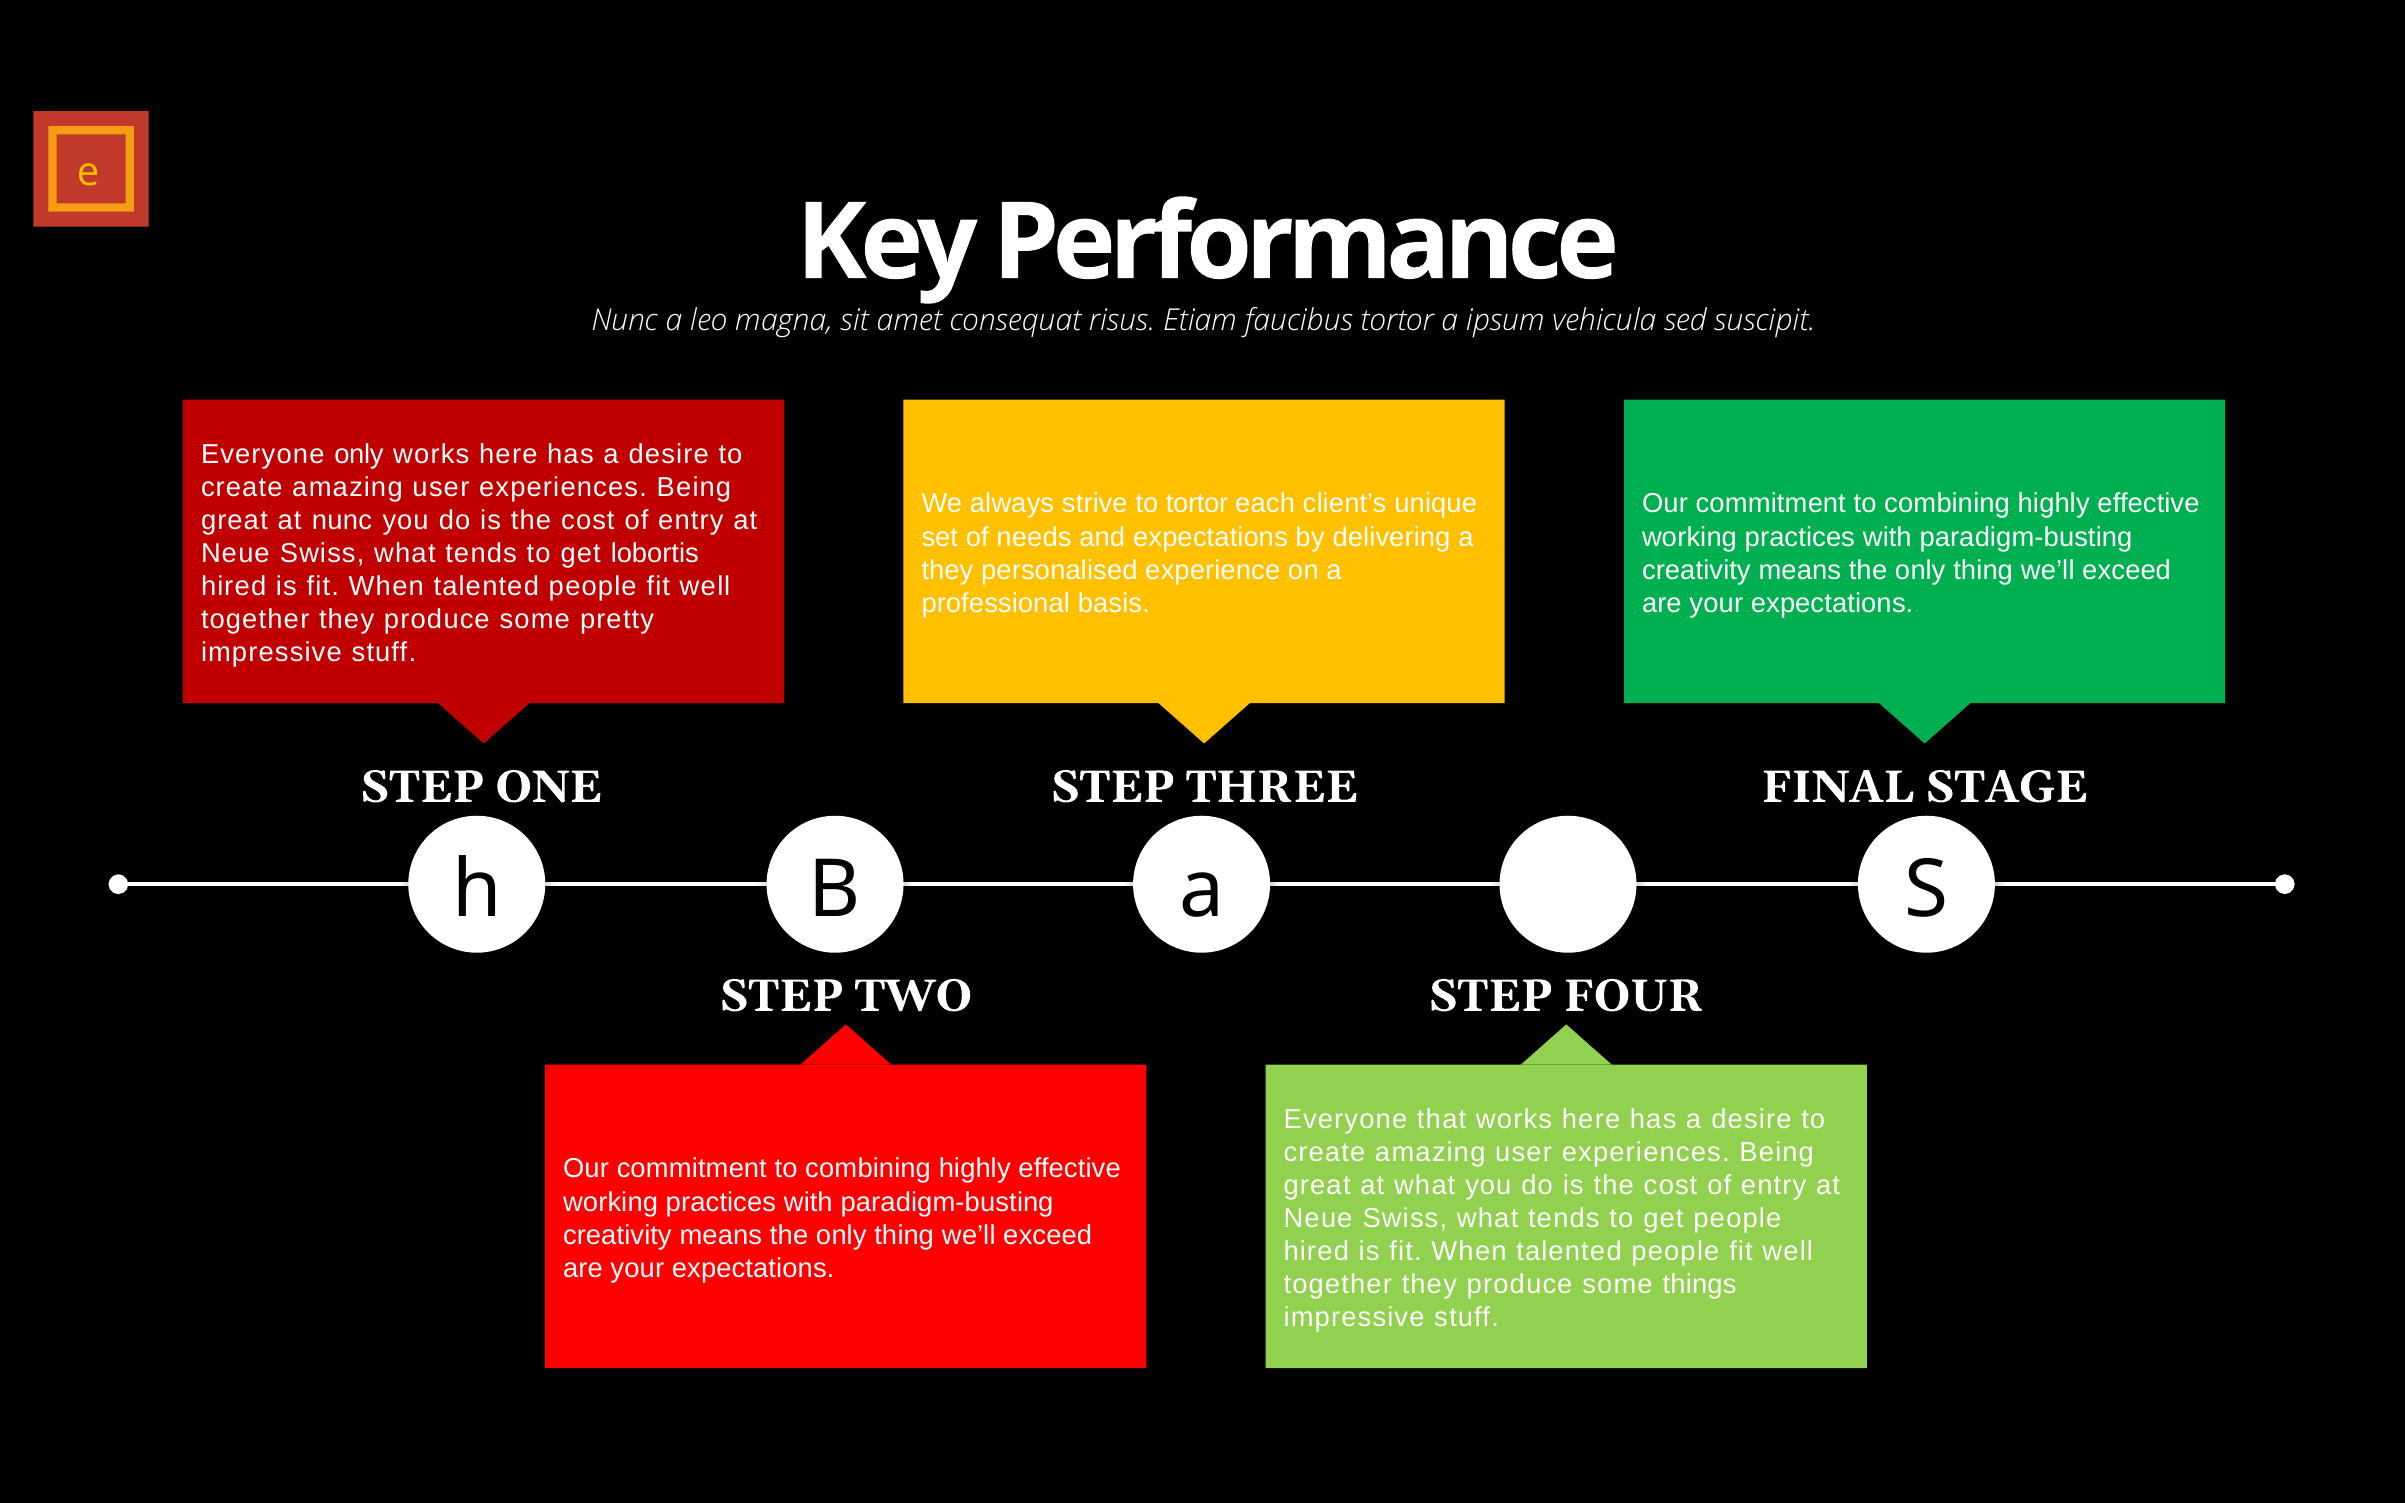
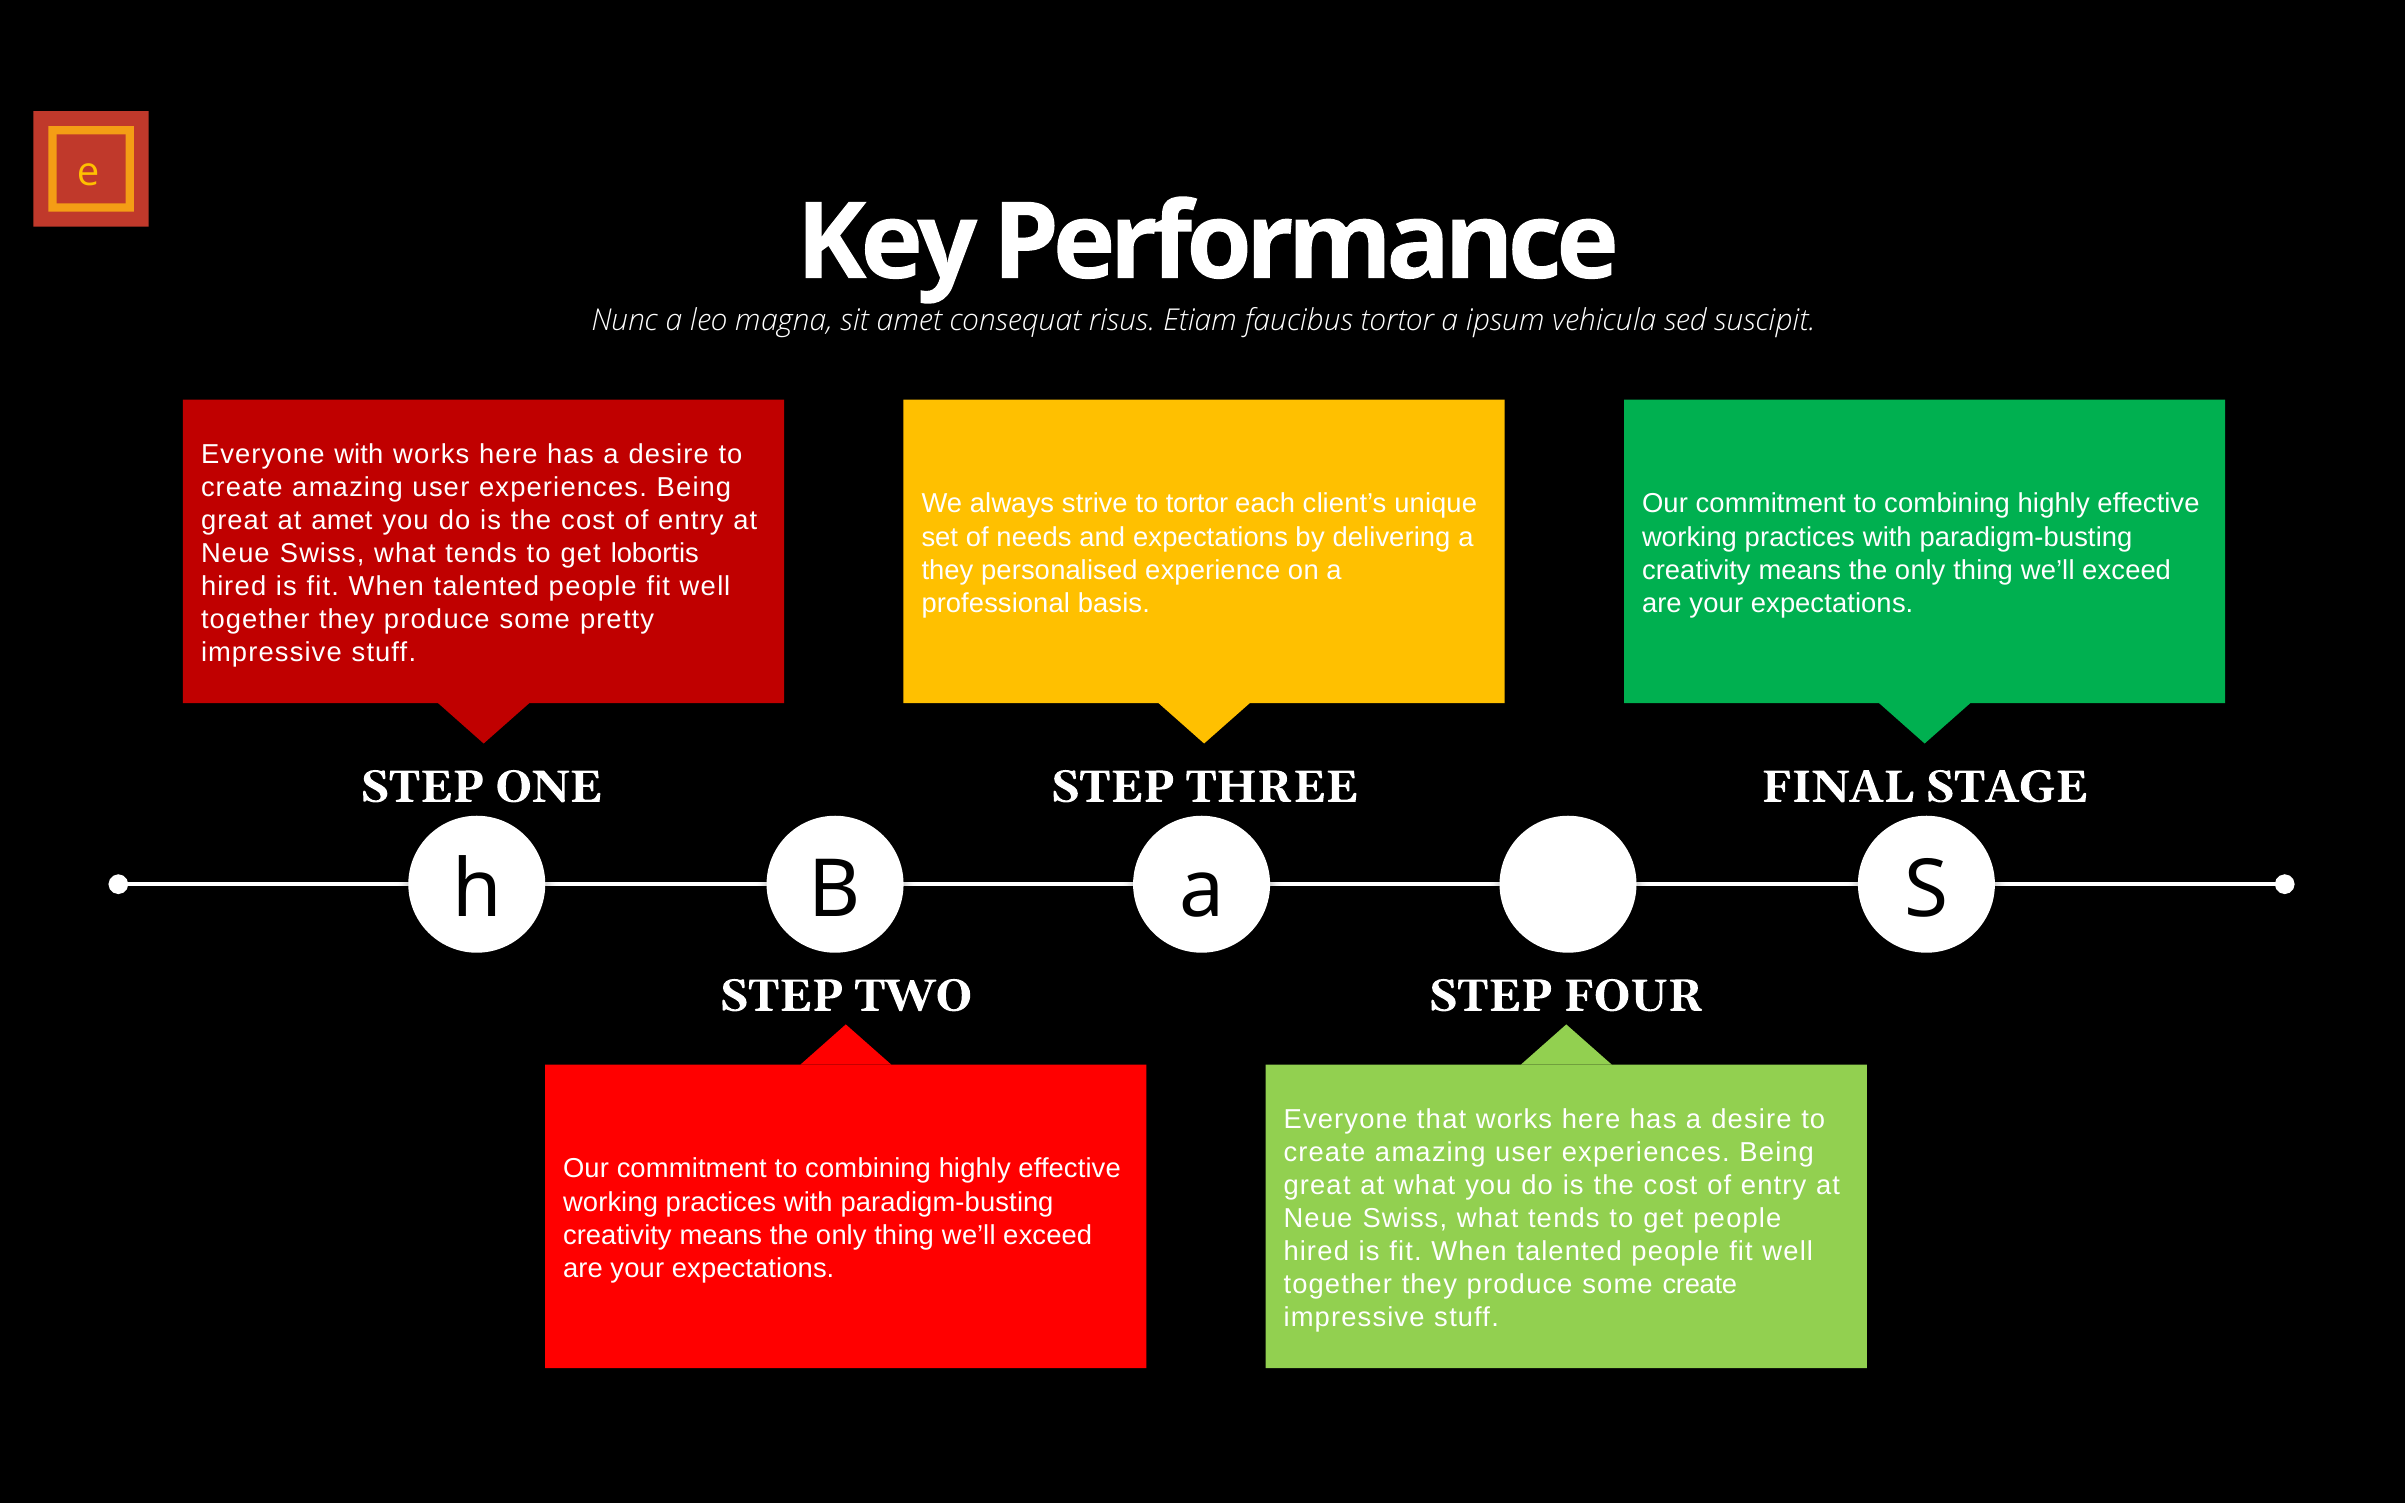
Everyone only: only -> with (359, 454)
at nunc: nunc -> amet (342, 520)
some things: things -> create (1700, 1285)
